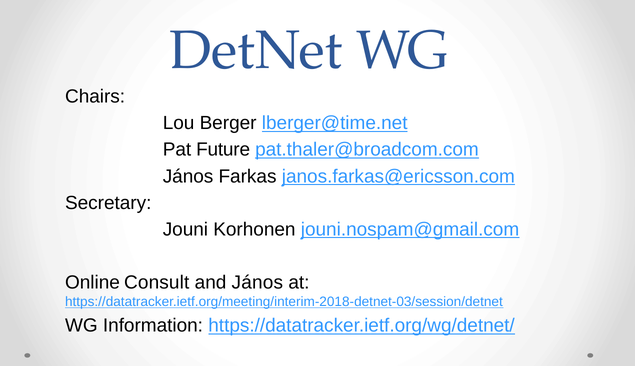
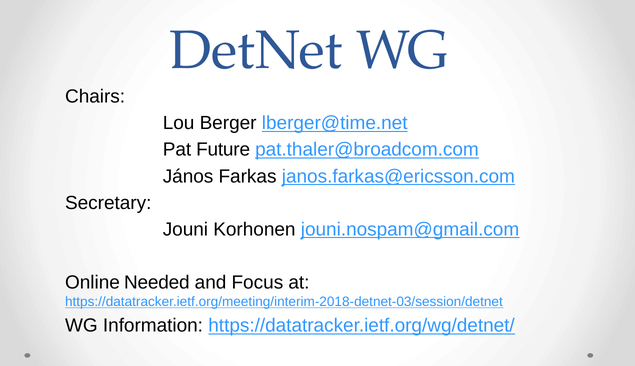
Consult: Consult -> Needed (157, 283)
and János: János -> Focus (257, 283)
